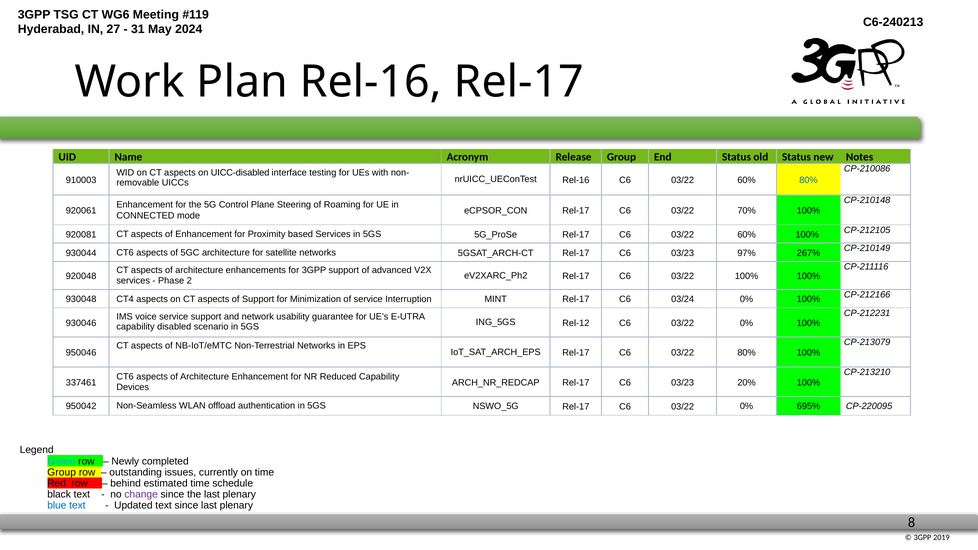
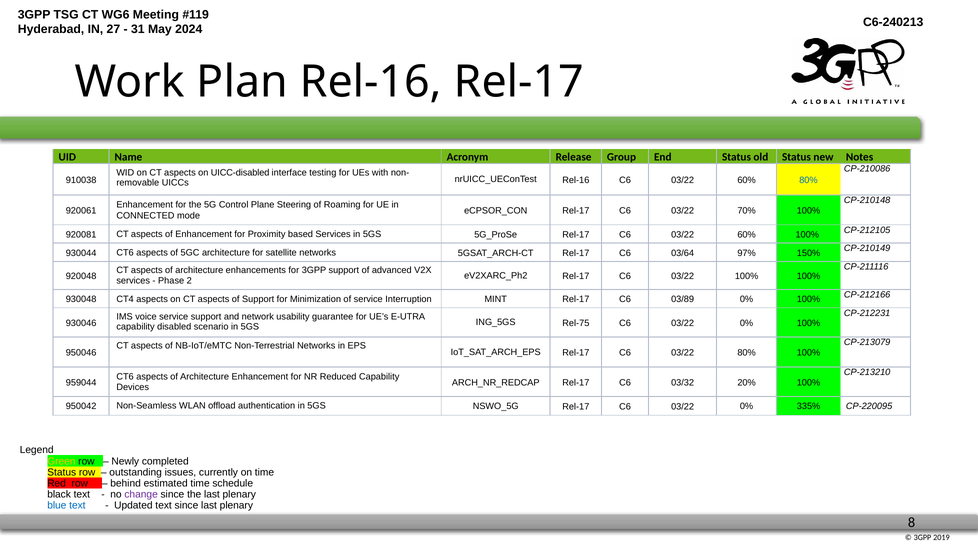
910003: 910003 -> 910038 (81, 180)
03/23: 03/23 -> 03/64 (683, 253)
267%: 267% -> 150% (809, 253)
03/24: 03/24 -> 03/89 (683, 299)
Rel-12: Rel-12 -> Rel-75 (576, 323)
337461: 337461 -> 959044 (81, 383)
03/23: 03/23 -> 03/32 (683, 383)
695%: 695% -> 335% (809, 407)
Green colour: light blue -> yellow (61, 461)
Group: Group -> Status (62, 472)
